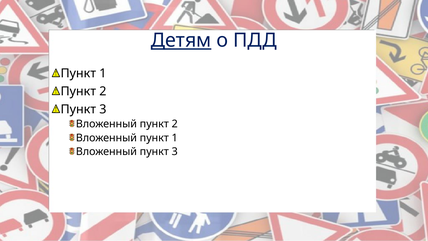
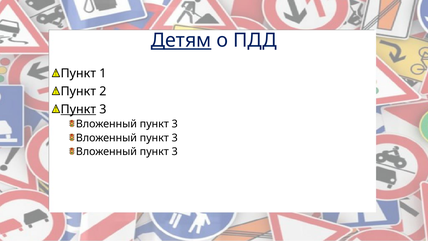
Пункт underline: none -> present (78, 109)
2: 2 -> 3 (175, 124)
1: 1 -> 3 (175, 138)
